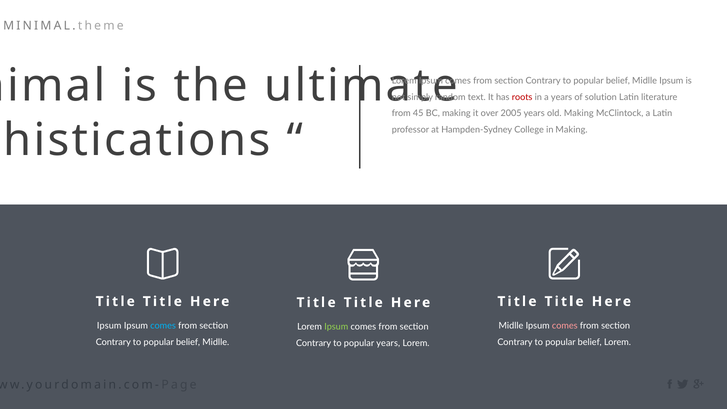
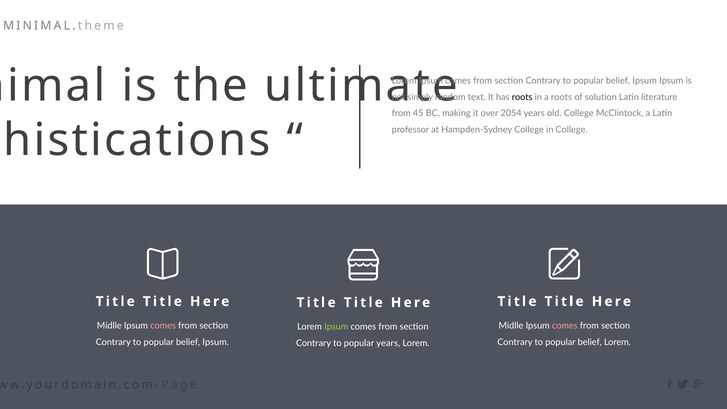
Midlle: Midlle -> Ipsum (645, 81)
roots colour: red -> black (522, 97)
a years: years -> roots (562, 97)
2005: 2005 -> 2054 (511, 113)
old Making: Making -> College (579, 113)
in Making: Making -> College (572, 130)
Ipsum: Ipsum -> Midlle (109, 326)
comes colour: light blue -> pink (163, 326)
Midlle: Midlle -> Ipsum (216, 342)
